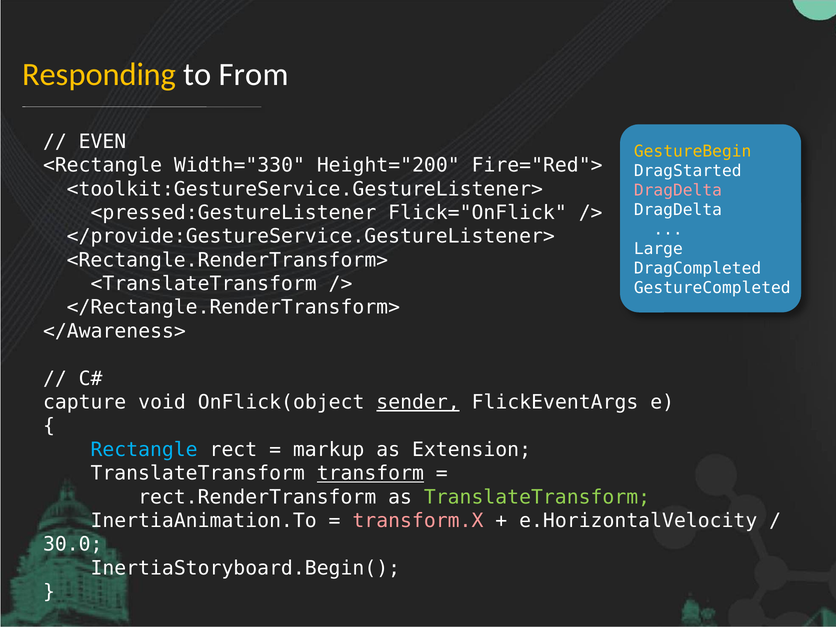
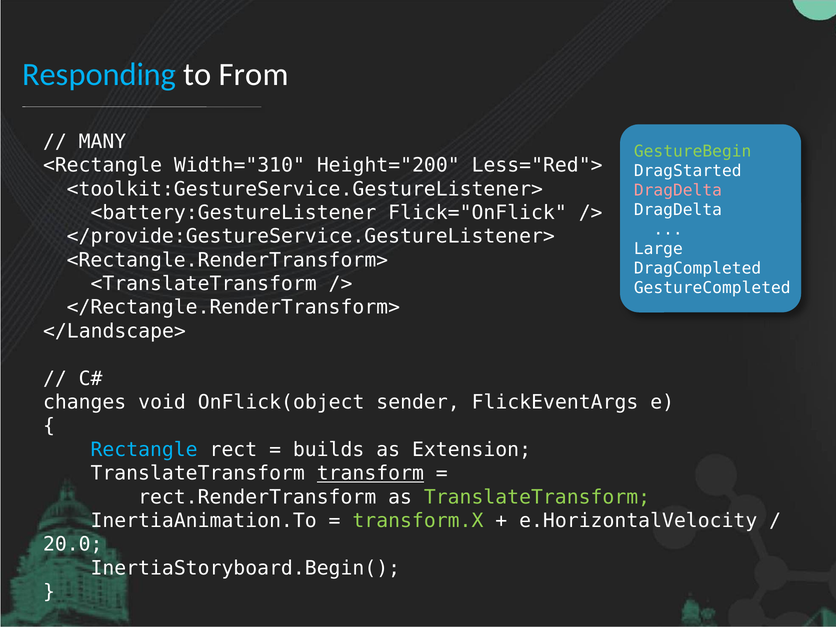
Responding colour: yellow -> light blue (99, 75)
EVEN: EVEN -> MANY (102, 142)
GestureBegin colour: yellow -> light green (693, 151)
Width="330: Width="330 -> Width="310 (239, 165)
Fire="Red">: Fire="Red"> -> Less="Red"> (537, 165)
<pressed:GestureListener: <pressed:GestureListener -> <battery:GestureListener (233, 213)
</Awareness>: </Awareness> -> </Landscape> (114, 331)
capture: capture -> changes (85, 402)
sender underline: present -> none (418, 402)
markup: markup -> builds (329, 450)
transform.X colour: pink -> light green (418, 521)
30.0: 30.0 -> 20.0 (73, 544)
